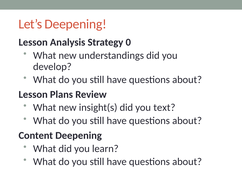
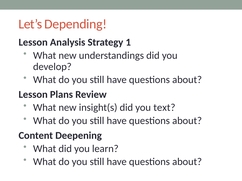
Let’s Deepening: Deepening -> Depending (76, 24)
0: 0 -> 1 (128, 42)
